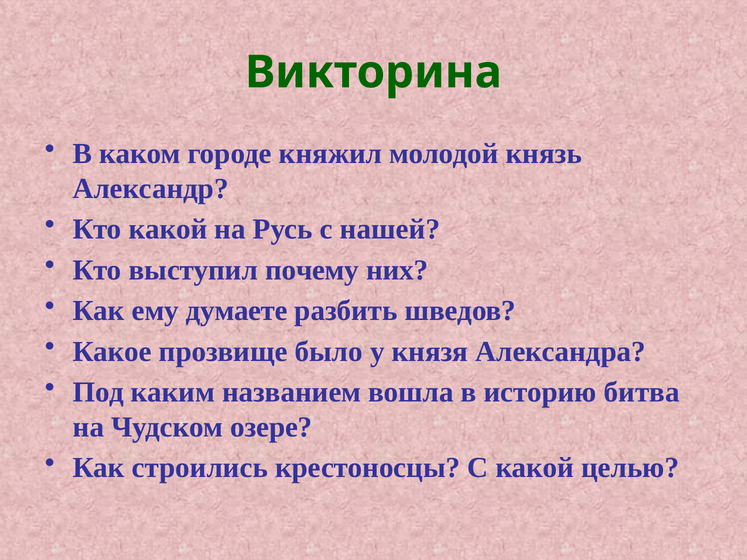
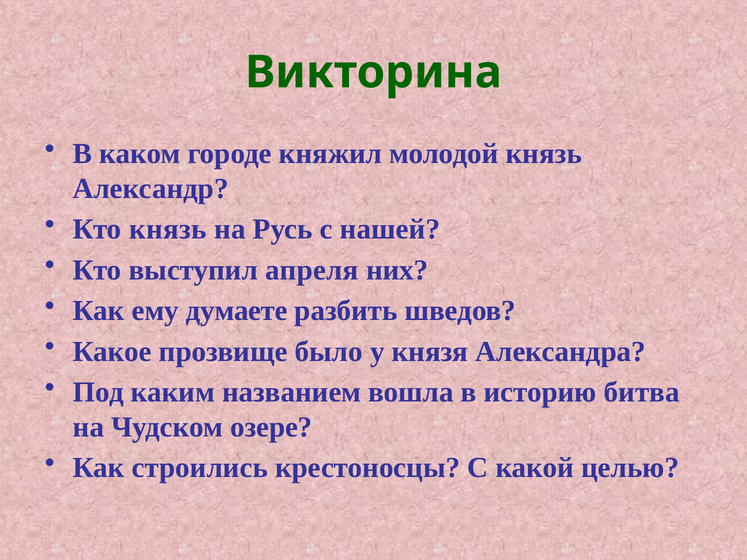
Кто какой: какой -> князь (168, 230)
почему: почему -> апреля (312, 270)
